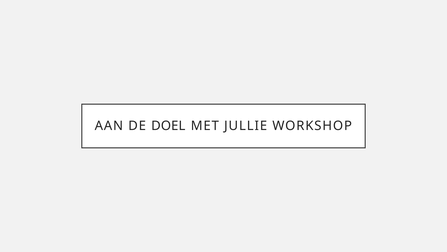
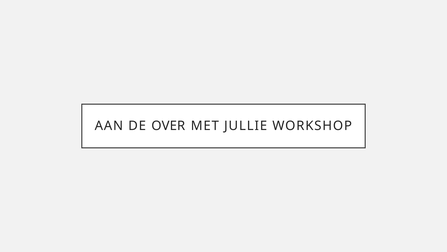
DOEL: DOEL -> OVER (168, 126)
